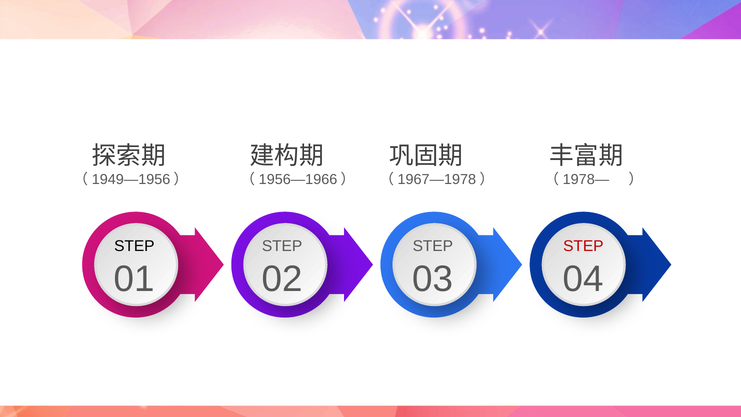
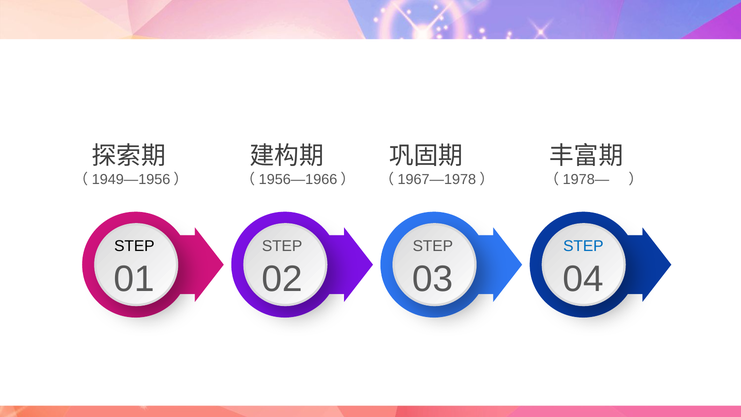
STEP colour: red -> blue (583, 246)
